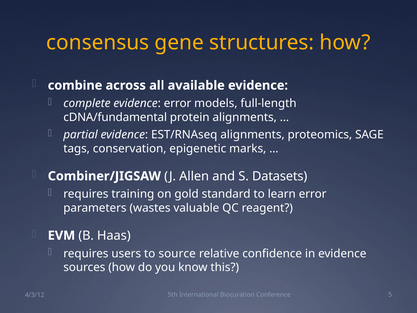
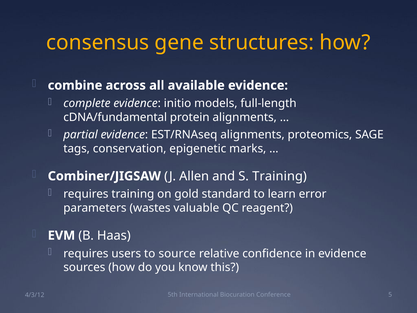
evidence error: error -> initio (178, 103)
S Datasets: Datasets -> Training (280, 176)
